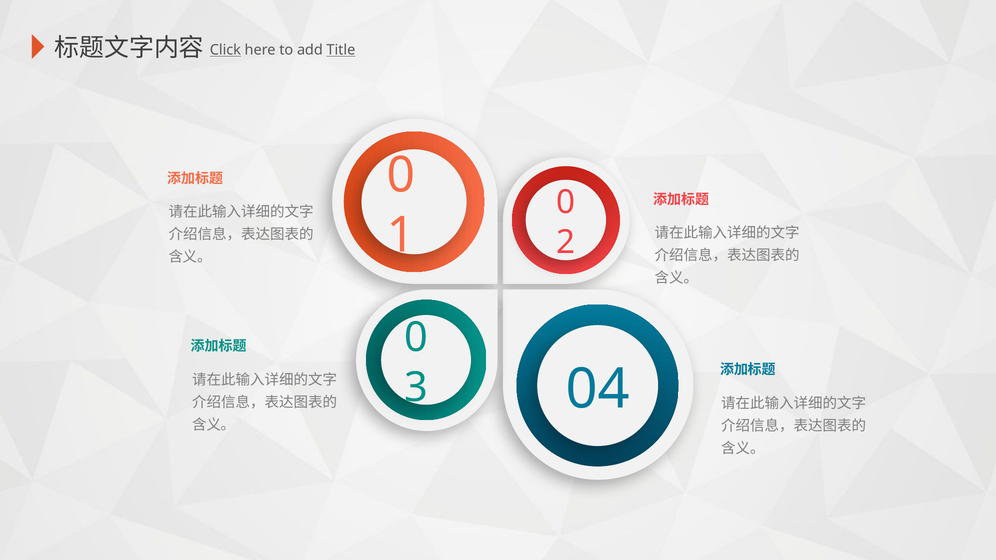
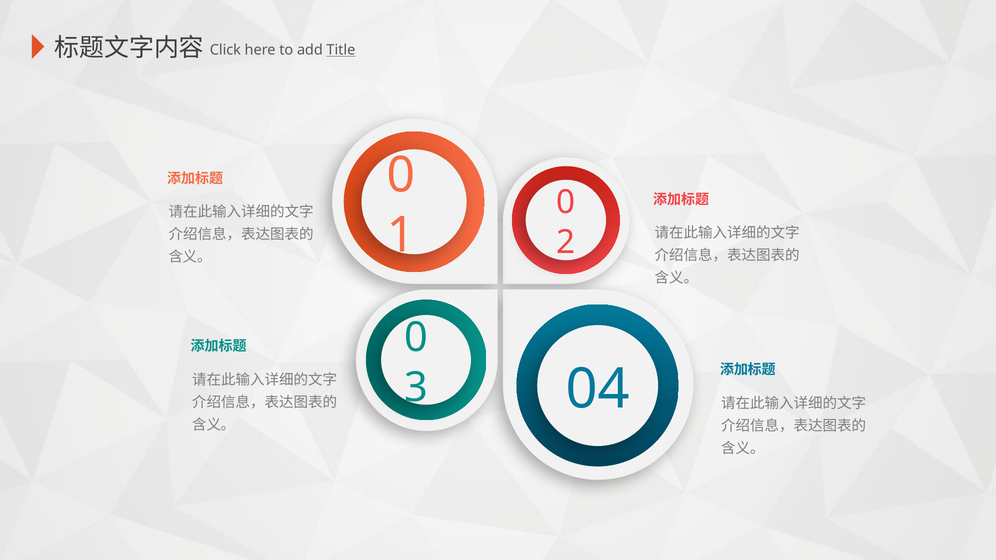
Click underline: present -> none (225, 50)
